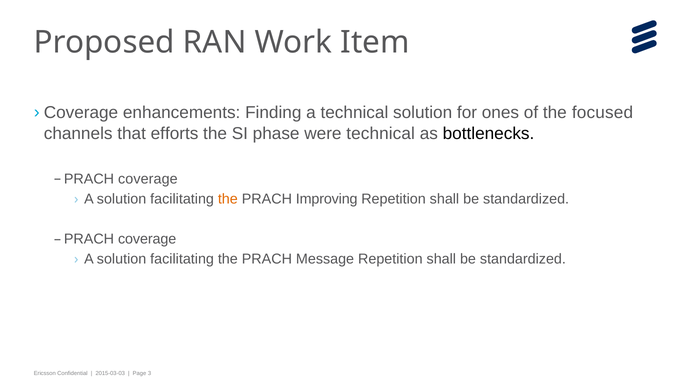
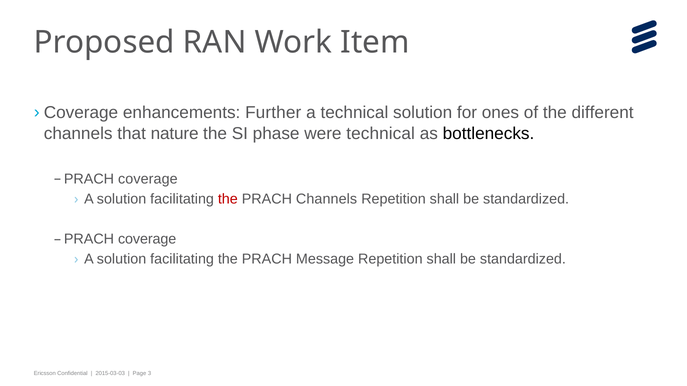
Finding: Finding -> Further (273, 113)
focused: focused -> different (603, 113)
efforts: efforts -> nature (175, 134)
the colour: orange -> red (228, 199)
PRACH Improving: Improving -> Channels (327, 199)
